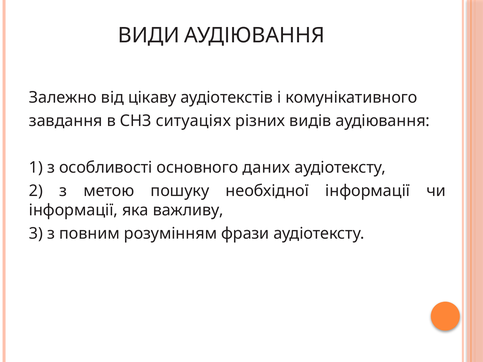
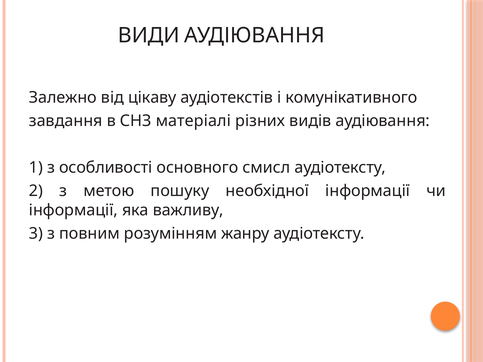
ситуаціях: ситуаціях -> матеріалі (193, 121)
даних: даних -> смисл (266, 168)
фрази: фрази -> жанру (245, 234)
